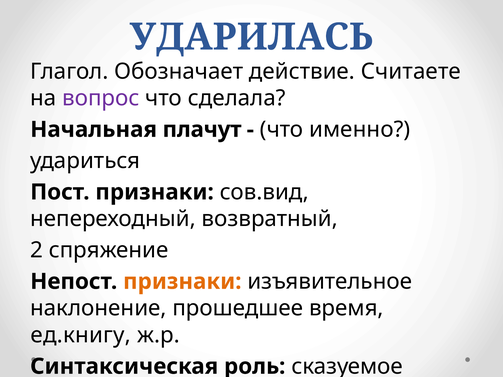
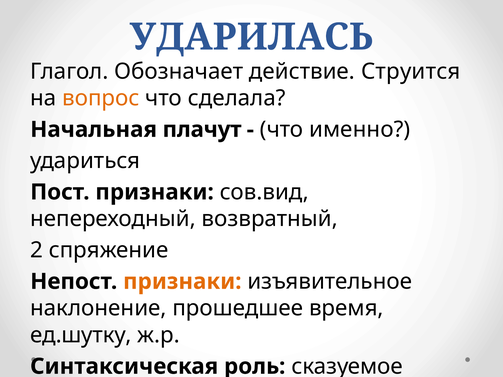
Считаете: Считаете -> Струится (411, 71)
вопрос colour: purple -> orange (101, 98)
ед.книгу: ед.книгу -> ед.шутку (81, 335)
